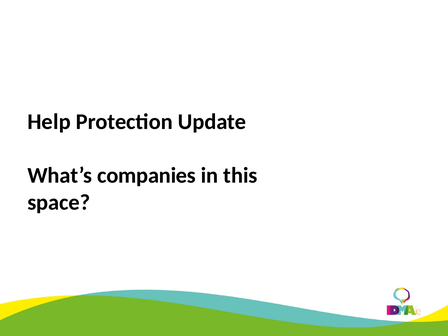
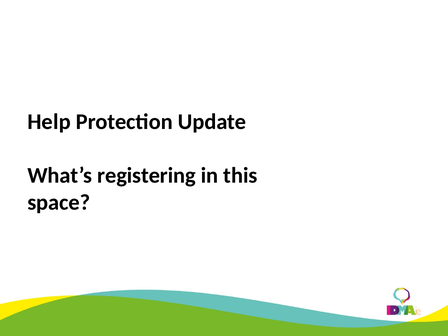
companies: companies -> registering (147, 175)
